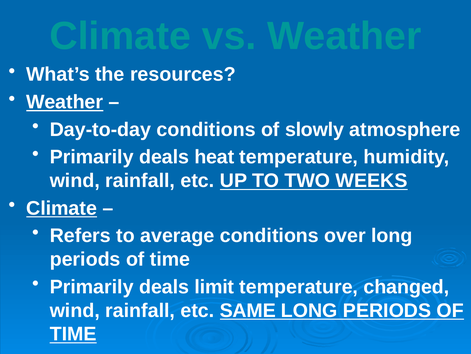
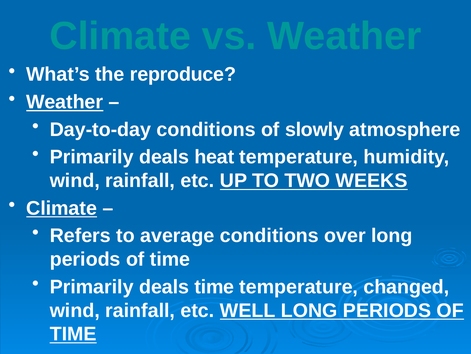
resources: resources -> reproduce (183, 74)
deals limit: limit -> time (214, 286)
SAME: SAME -> WELL (248, 310)
